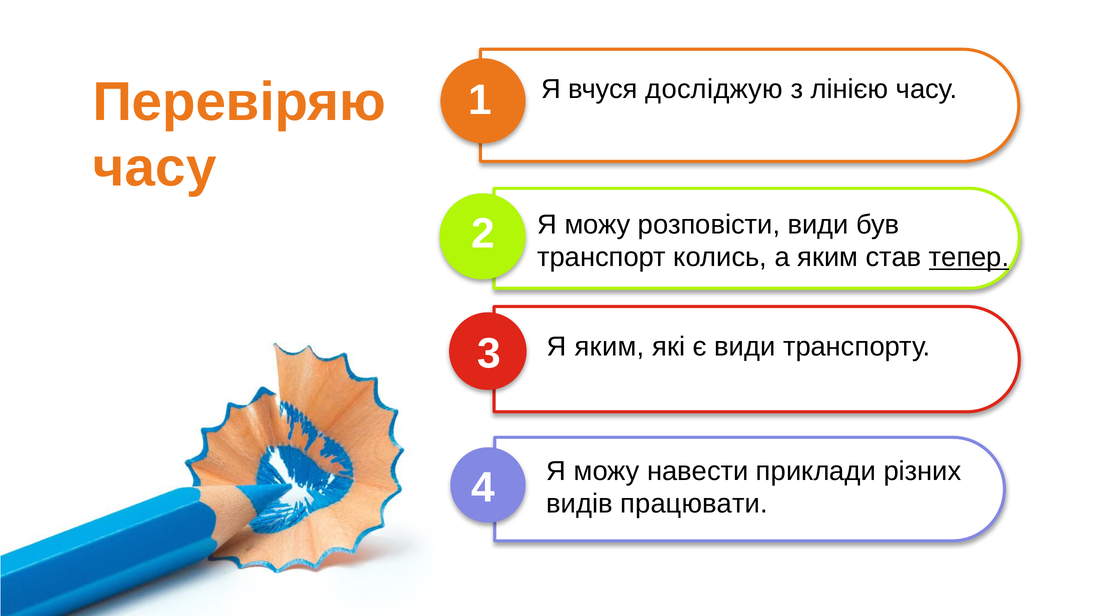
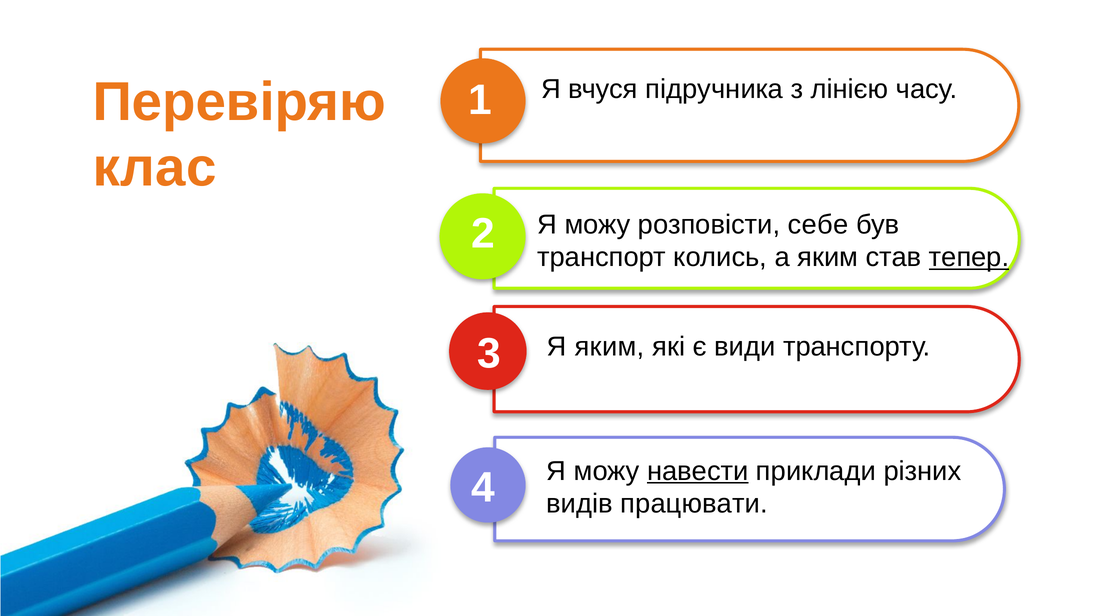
досліджую: досліджую -> підручника (714, 89)
часу: часу -> клас (155, 168)
розповісти види: види -> себе (818, 224)
навести underline: none -> present (698, 471)
